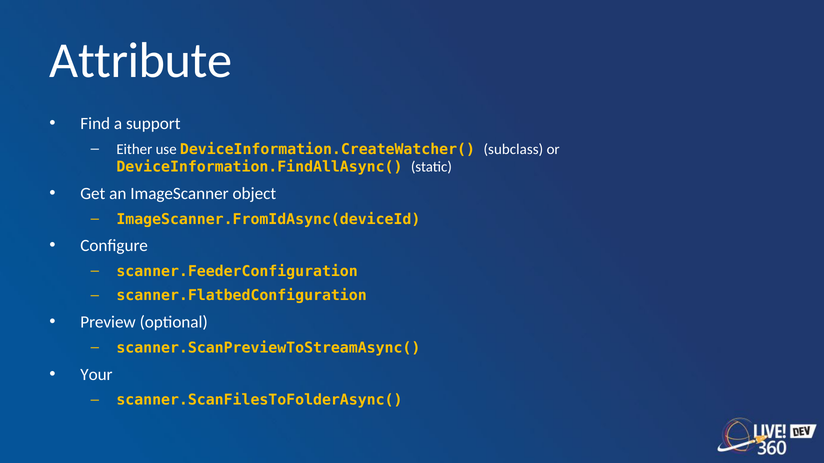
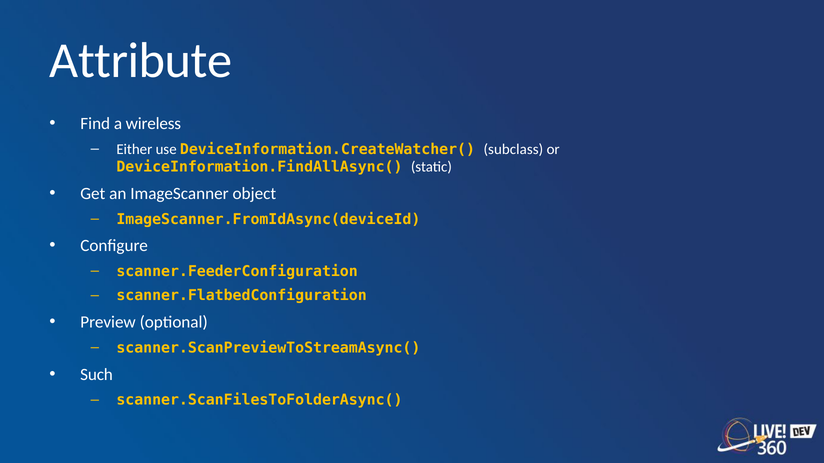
support: support -> wireless (153, 124)
Your: Your -> Such (97, 375)
